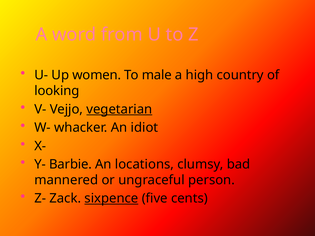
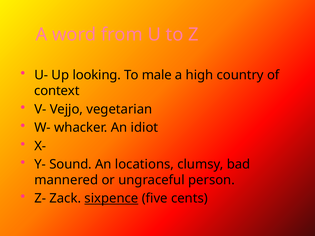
women: women -> looking (97, 75)
looking: looking -> context (57, 91)
vegetarian underline: present -> none (119, 109)
Barbie: Barbie -> Sound (71, 164)
